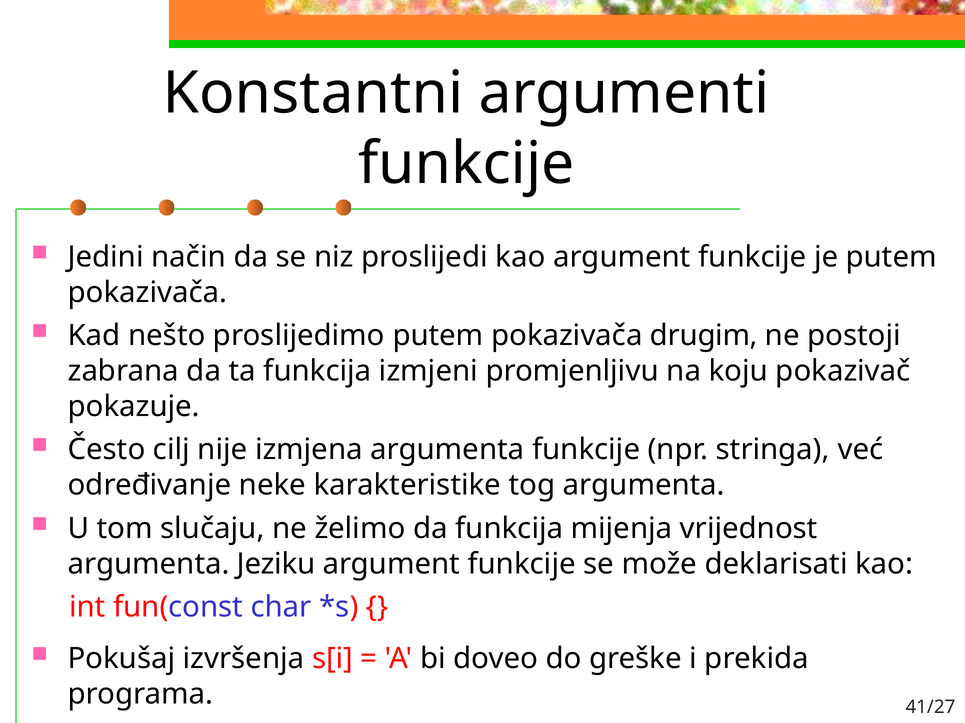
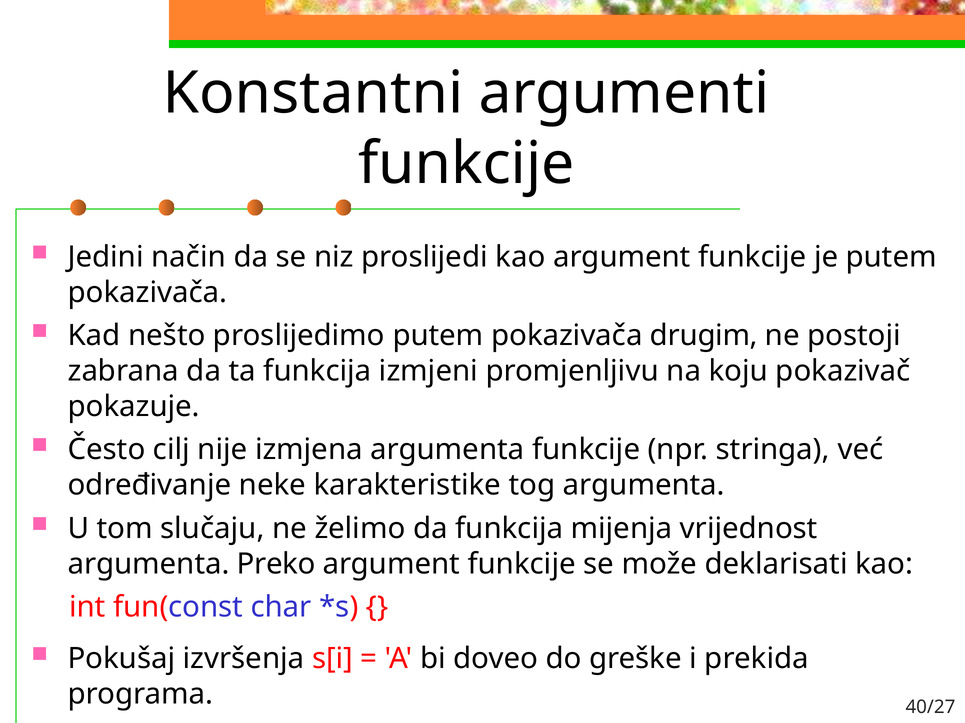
Jeziku: Jeziku -> Preko (276, 564)
41/27: 41/27 -> 40/27 (930, 708)
